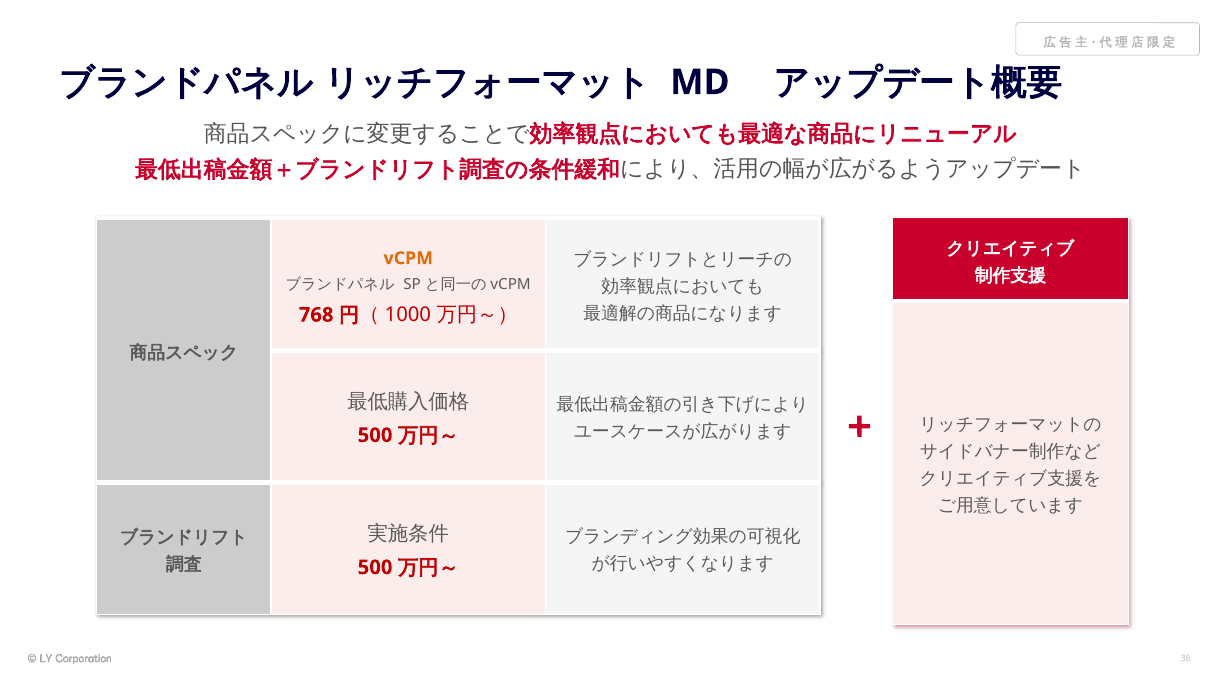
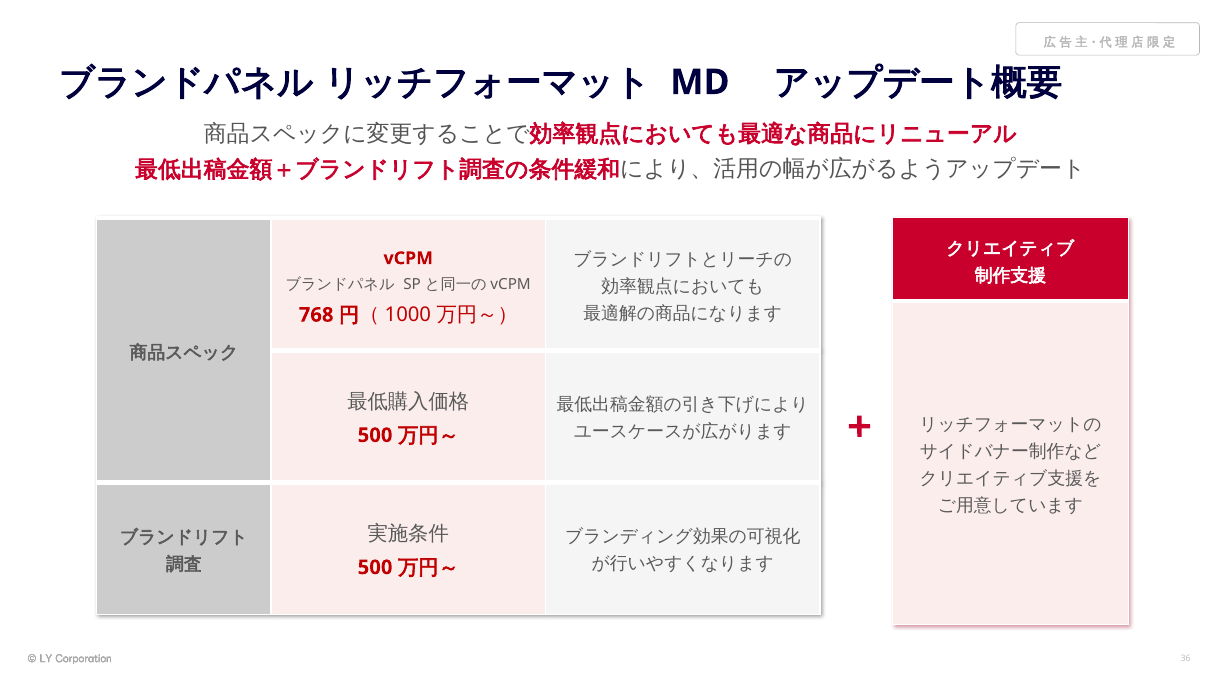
vCPM colour: orange -> red (408, 258)
